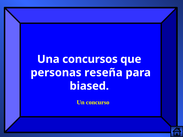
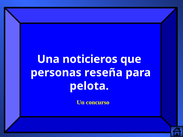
concursos: concursos -> noticieros (90, 59)
biased: biased -> pelota (89, 86)
